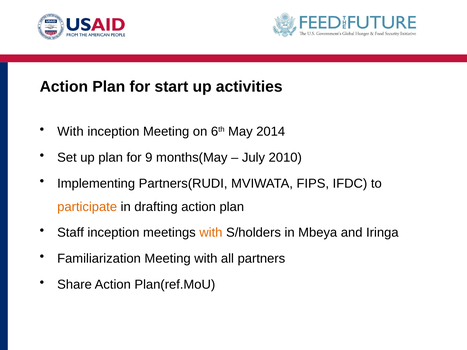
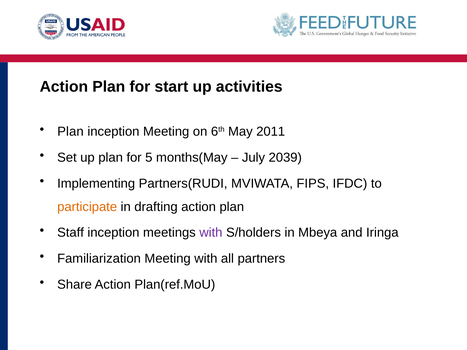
With: With -> Plan (70, 132)
2014: 2014 -> 2011 (271, 132)
9: 9 -> 5 (149, 158)
2010: 2010 -> 2039 (285, 158)
with colour: orange -> purple (211, 233)
